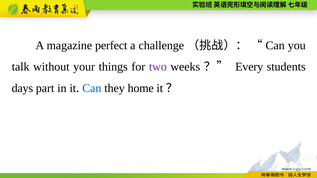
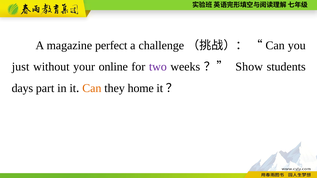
talk: talk -> just (21, 67)
things: things -> online (113, 67)
Every: Every -> Show (249, 67)
Can colour: blue -> orange (92, 88)
